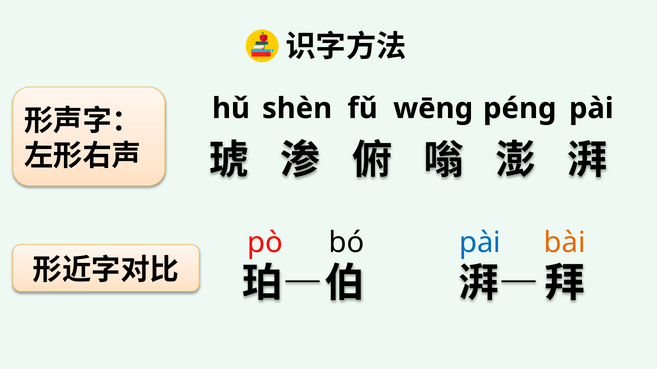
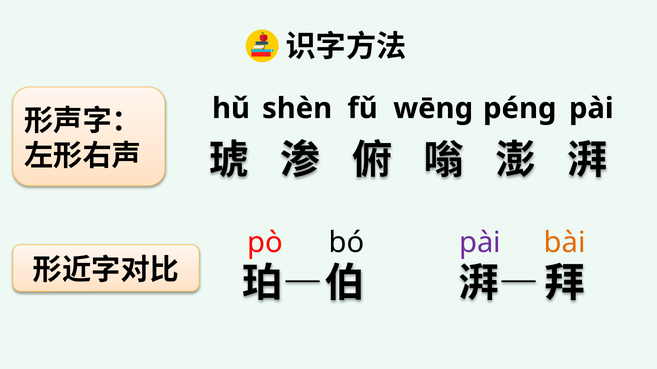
pài colour: blue -> purple (480, 243)
